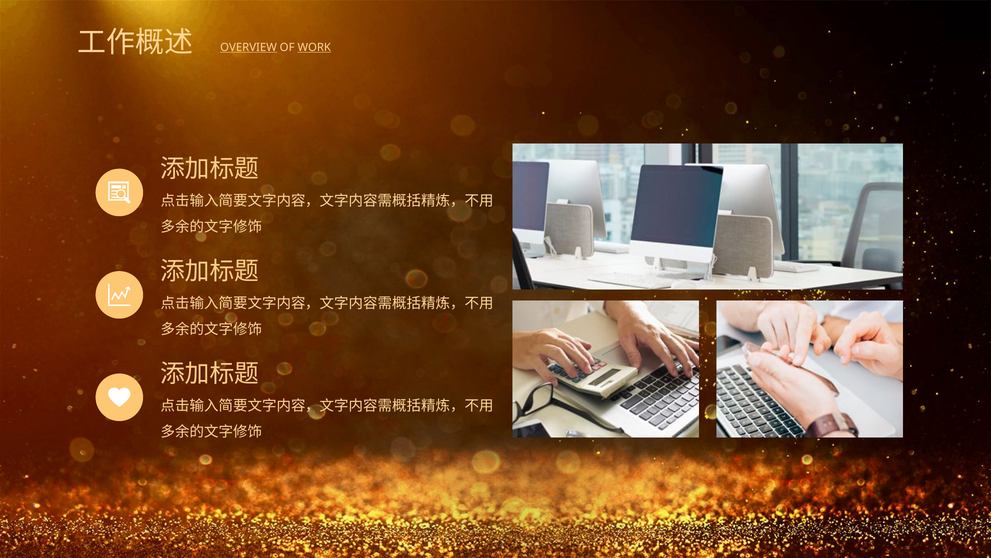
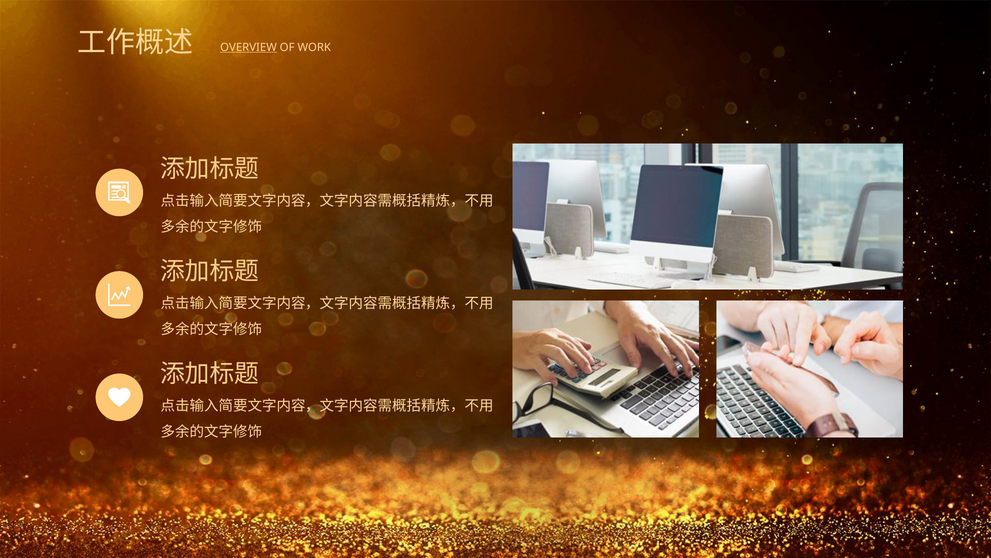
WORK underline: present -> none (314, 47)
